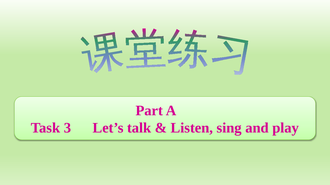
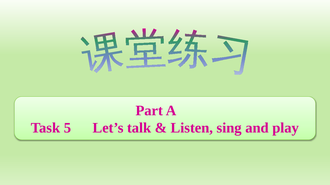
3: 3 -> 5 (67, 128)
